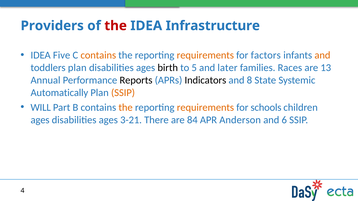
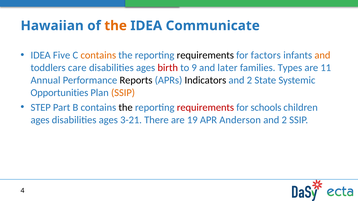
Providers: Providers -> Hawaiian (52, 26)
the colour: red -> orange (116, 26)
Infrastructure: Infrastructure -> Communicate (213, 26)
requirements colour: orange -> black (205, 55)
toddlers plan: plan -> care (77, 68)
birth colour: black -> red (168, 68)
5: 5 -> 9 (194, 68)
Races: Races -> Types (290, 68)
13: 13 -> 11 (326, 68)
8: 8 -> 2 (249, 80)
Automatically: Automatically -> Opportunities (59, 93)
WILL: WILL -> STEP (41, 108)
the colour: orange -> black (126, 108)
requirements colour: orange -> red (205, 108)
84: 84 -> 19 (192, 120)
6: 6 -> 2 (284, 120)
